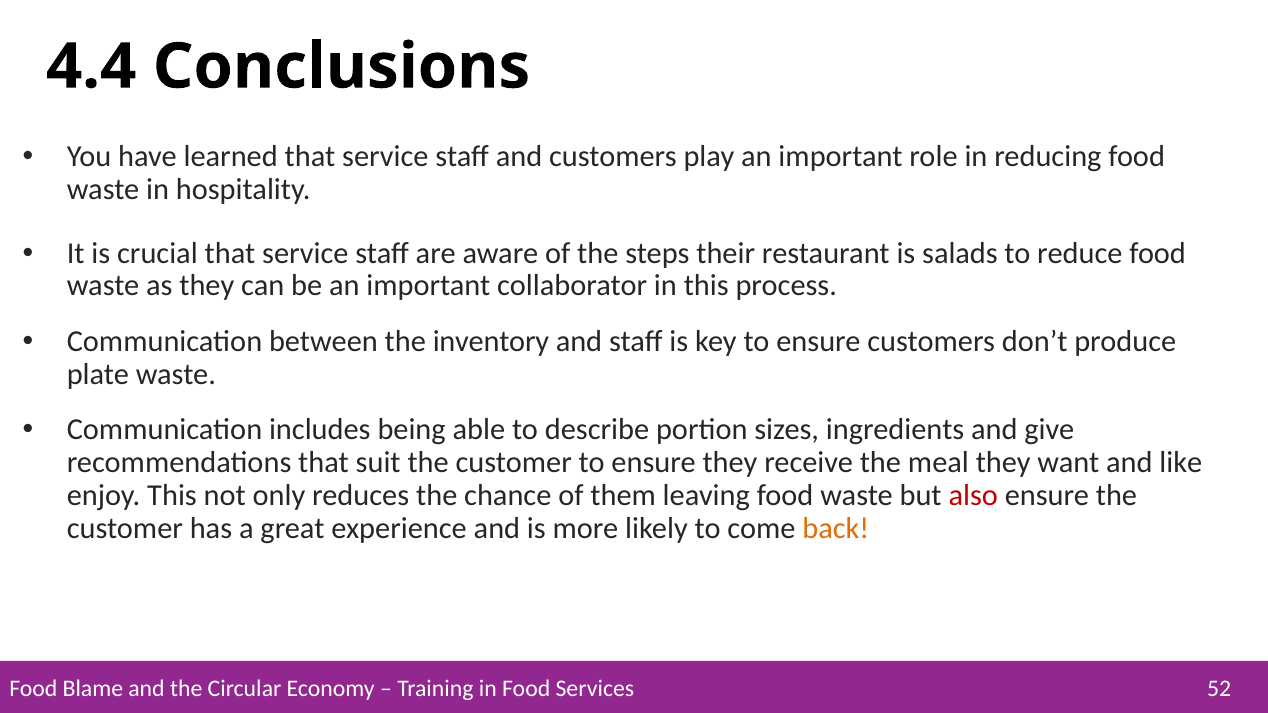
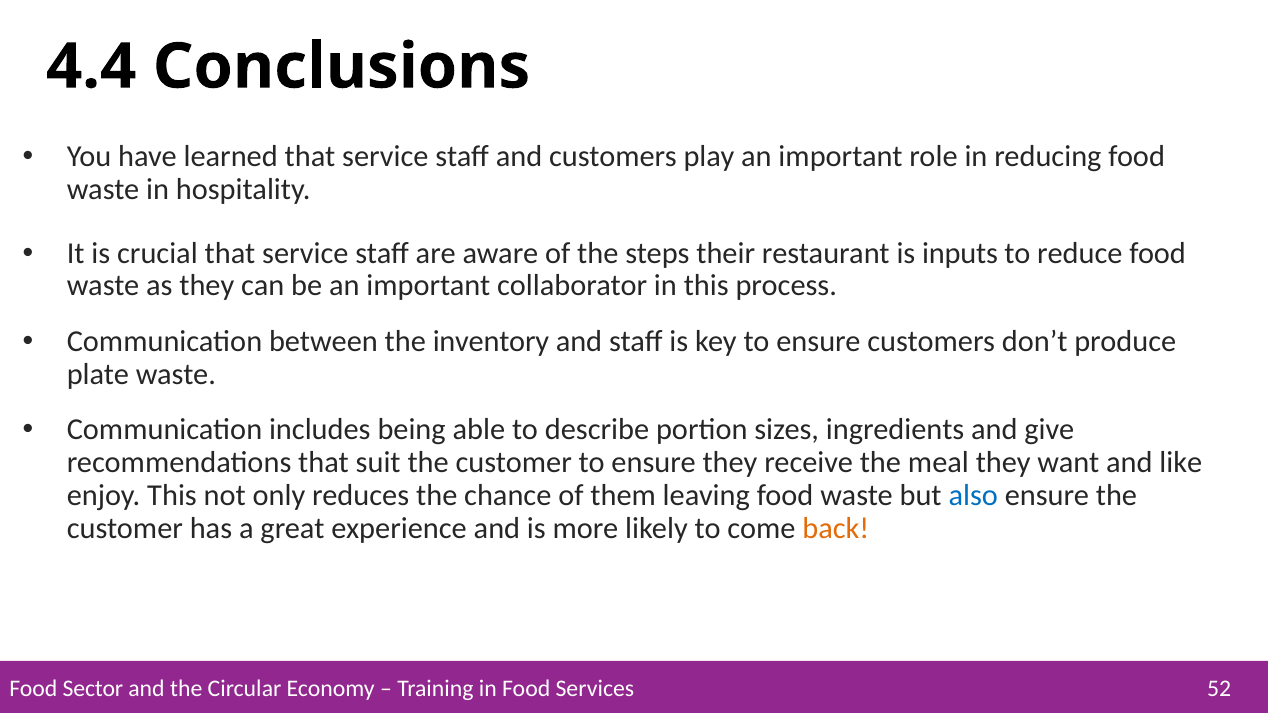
salads: salads -> inputs (960, 253)
also colour: red -> blue (973, 496)
Blame: Blame -> Sector (93, 689)
